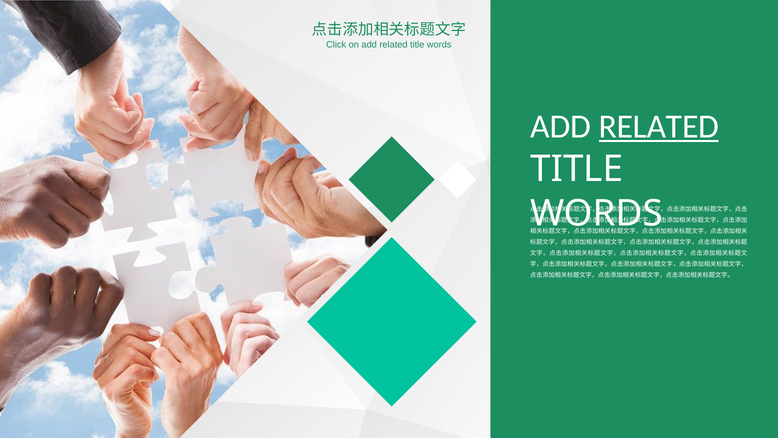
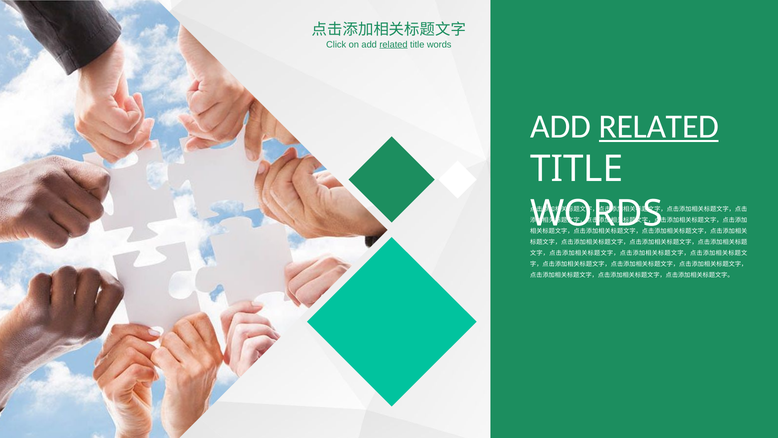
related underline: none -> present (393, 44)
